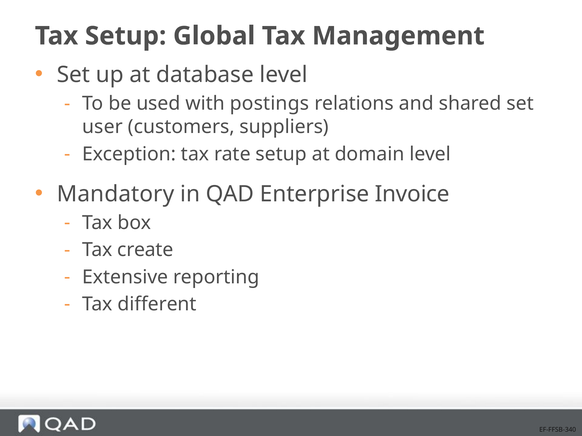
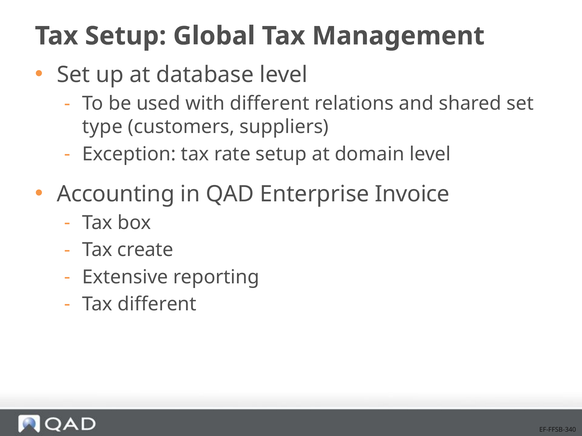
with postings: postings -> different (270, 104)
user: user -> type (102, 127)
Mandatory: Mandatory -> Accounting (116, 194)
